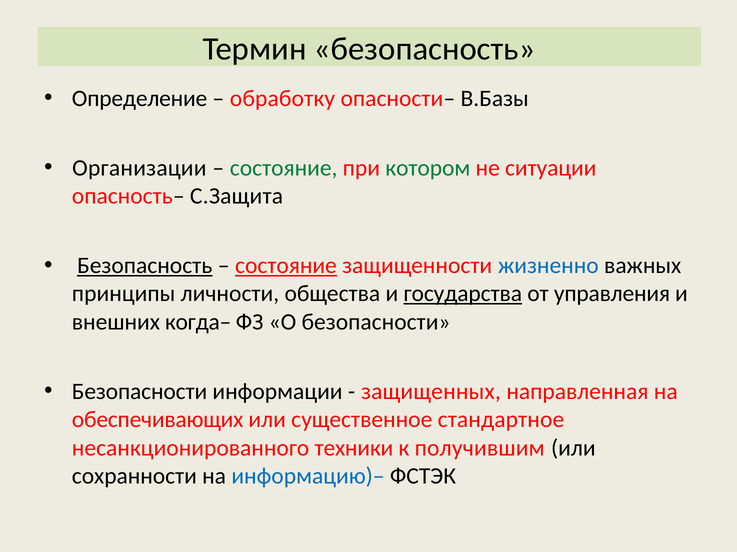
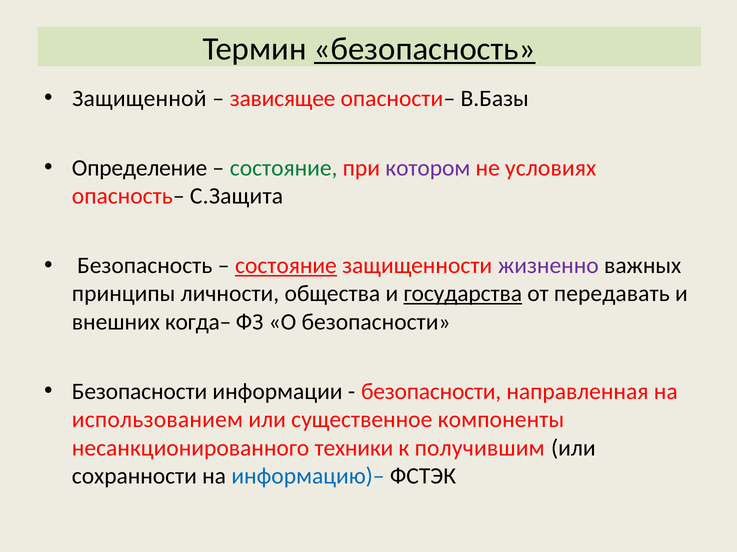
безопасность underline: none -> present (425, 49)
Определение: Определение -> Защищенной (139, 98)
обработку: обработку -> зависящее (283, 98)
Организации: Организации -> Определение (140, 168)
котором colour: green -> purple (428, 168)
ситуации: ситуации -> условиях (551, 168)
Безопасность underline: present -> none (145, 266)
жизненно colour: blue -> purple (548, 266)
управления: управления -> передавать (612, 294)
защищенных: защищенных -> безопасности (431, 392)
обеспечивающих: обеспечивающих -> использованием (157, 420)
стандартное: стандартное -> компоненты (501, 420)
